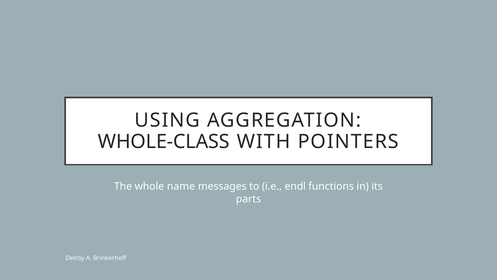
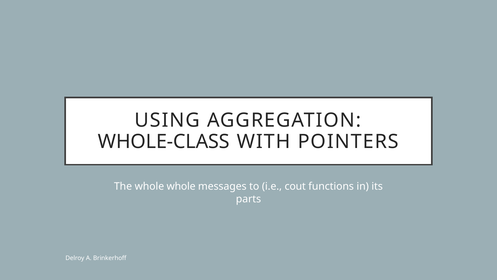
whole name: name -> whole (181, 186)
endl: endl -> cout (295, 186)
